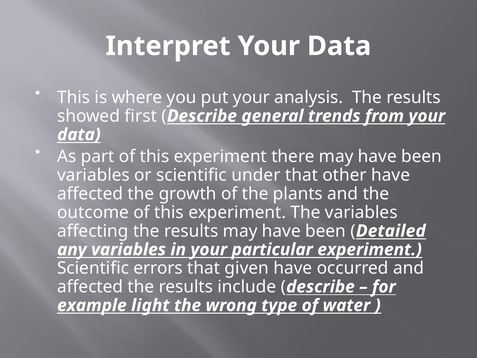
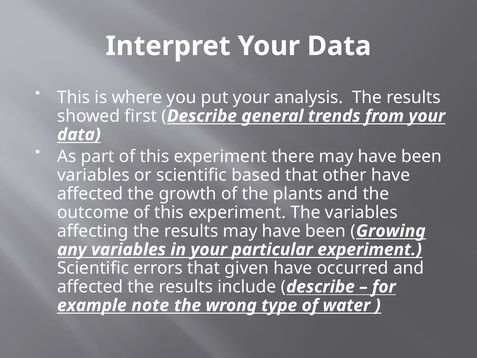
under: under -> based (256, 175)
Detailed: Detailed -> Growing (391, 231)
light: light -> note (150, 305)
